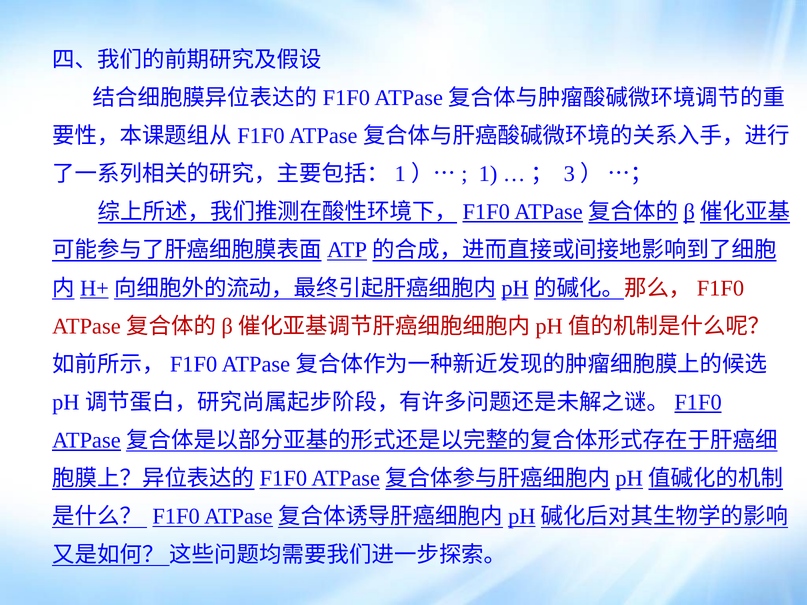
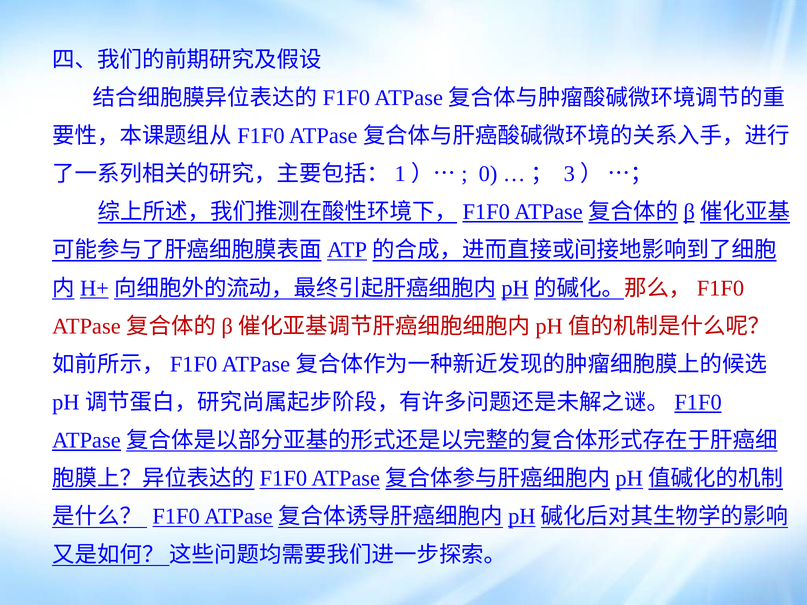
1: 1 -> 0 (488, 174)
